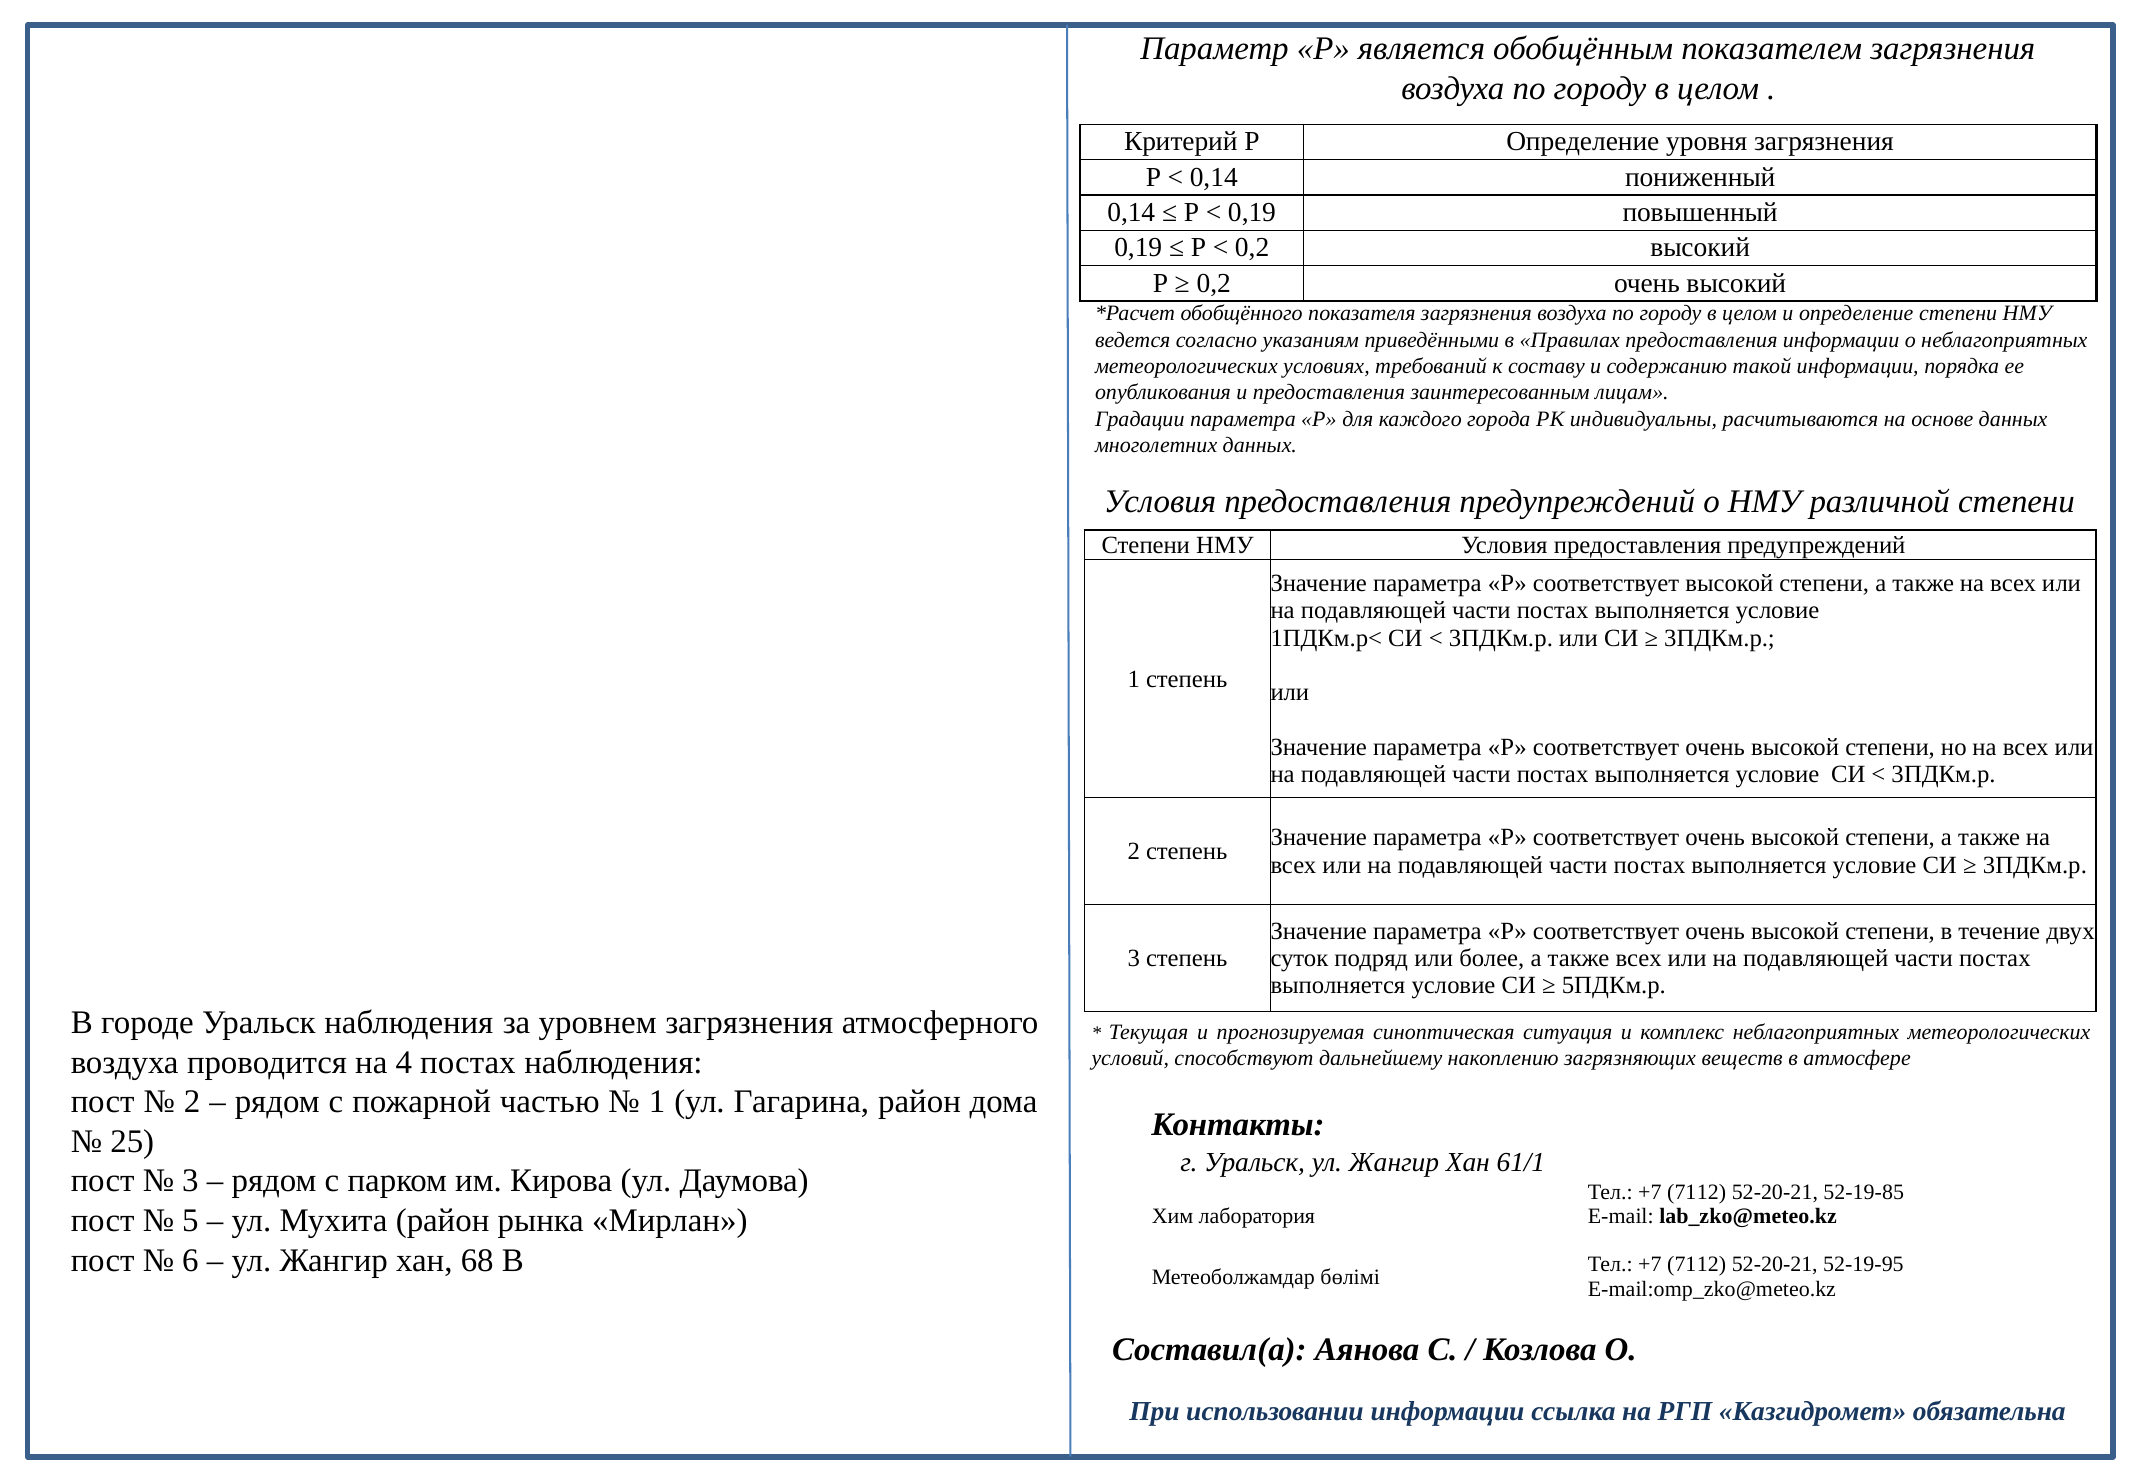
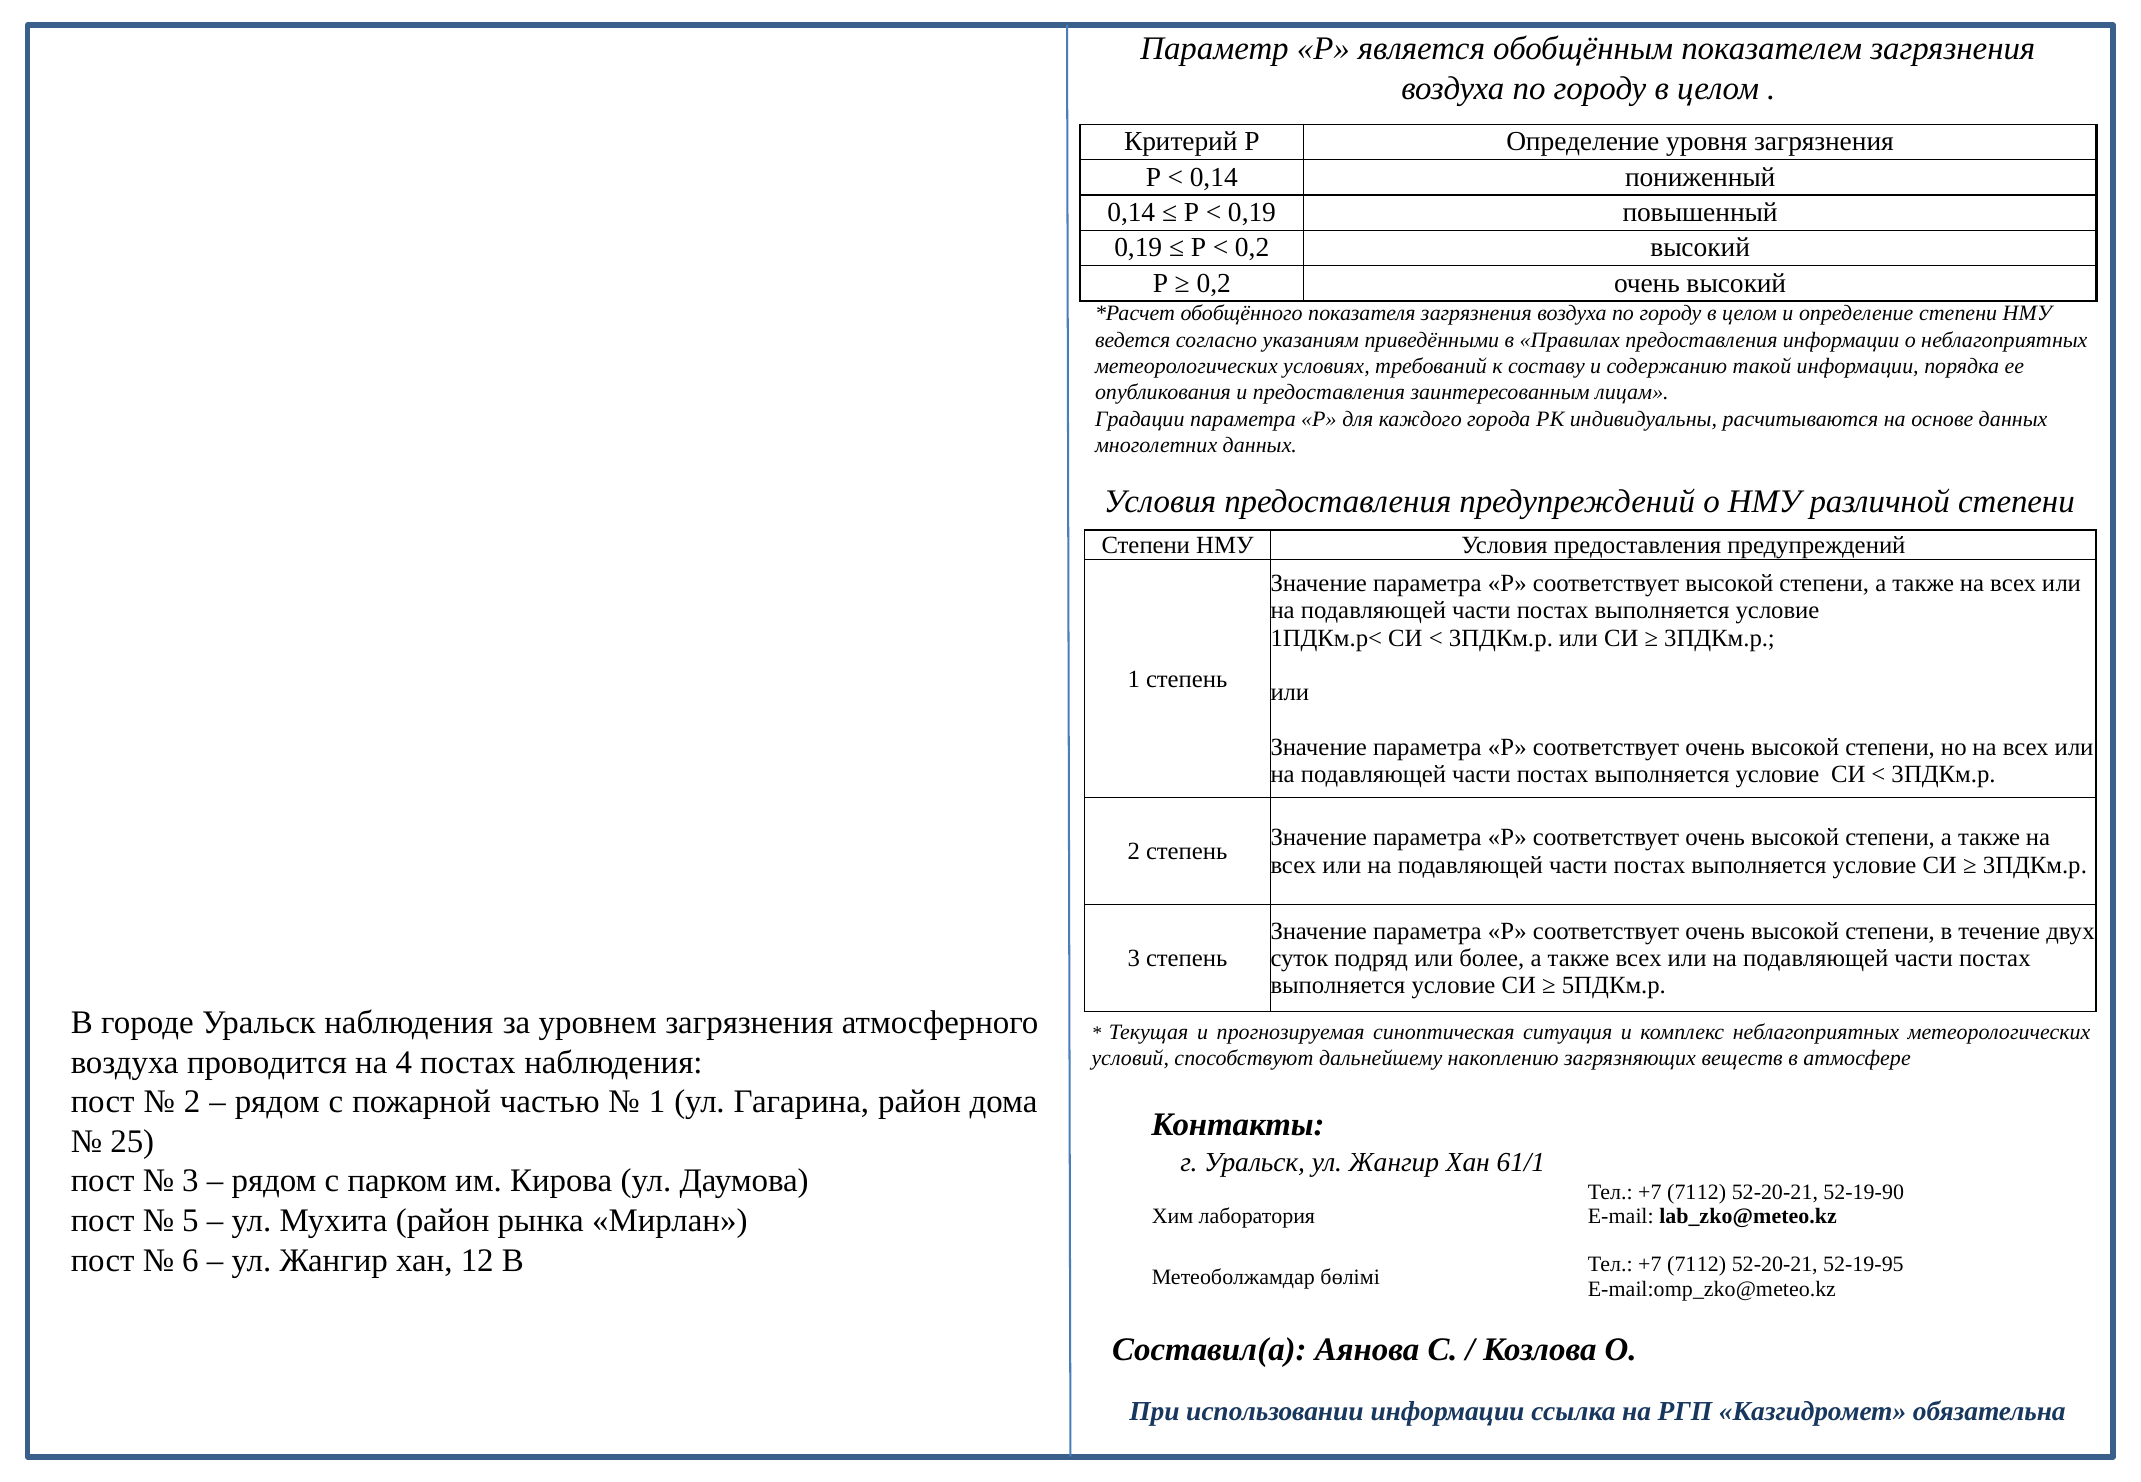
52-19-85: 52-19-85 -> 52-19-90 (1864, 1192)
68: 68 -> 12 (477, 1260)
